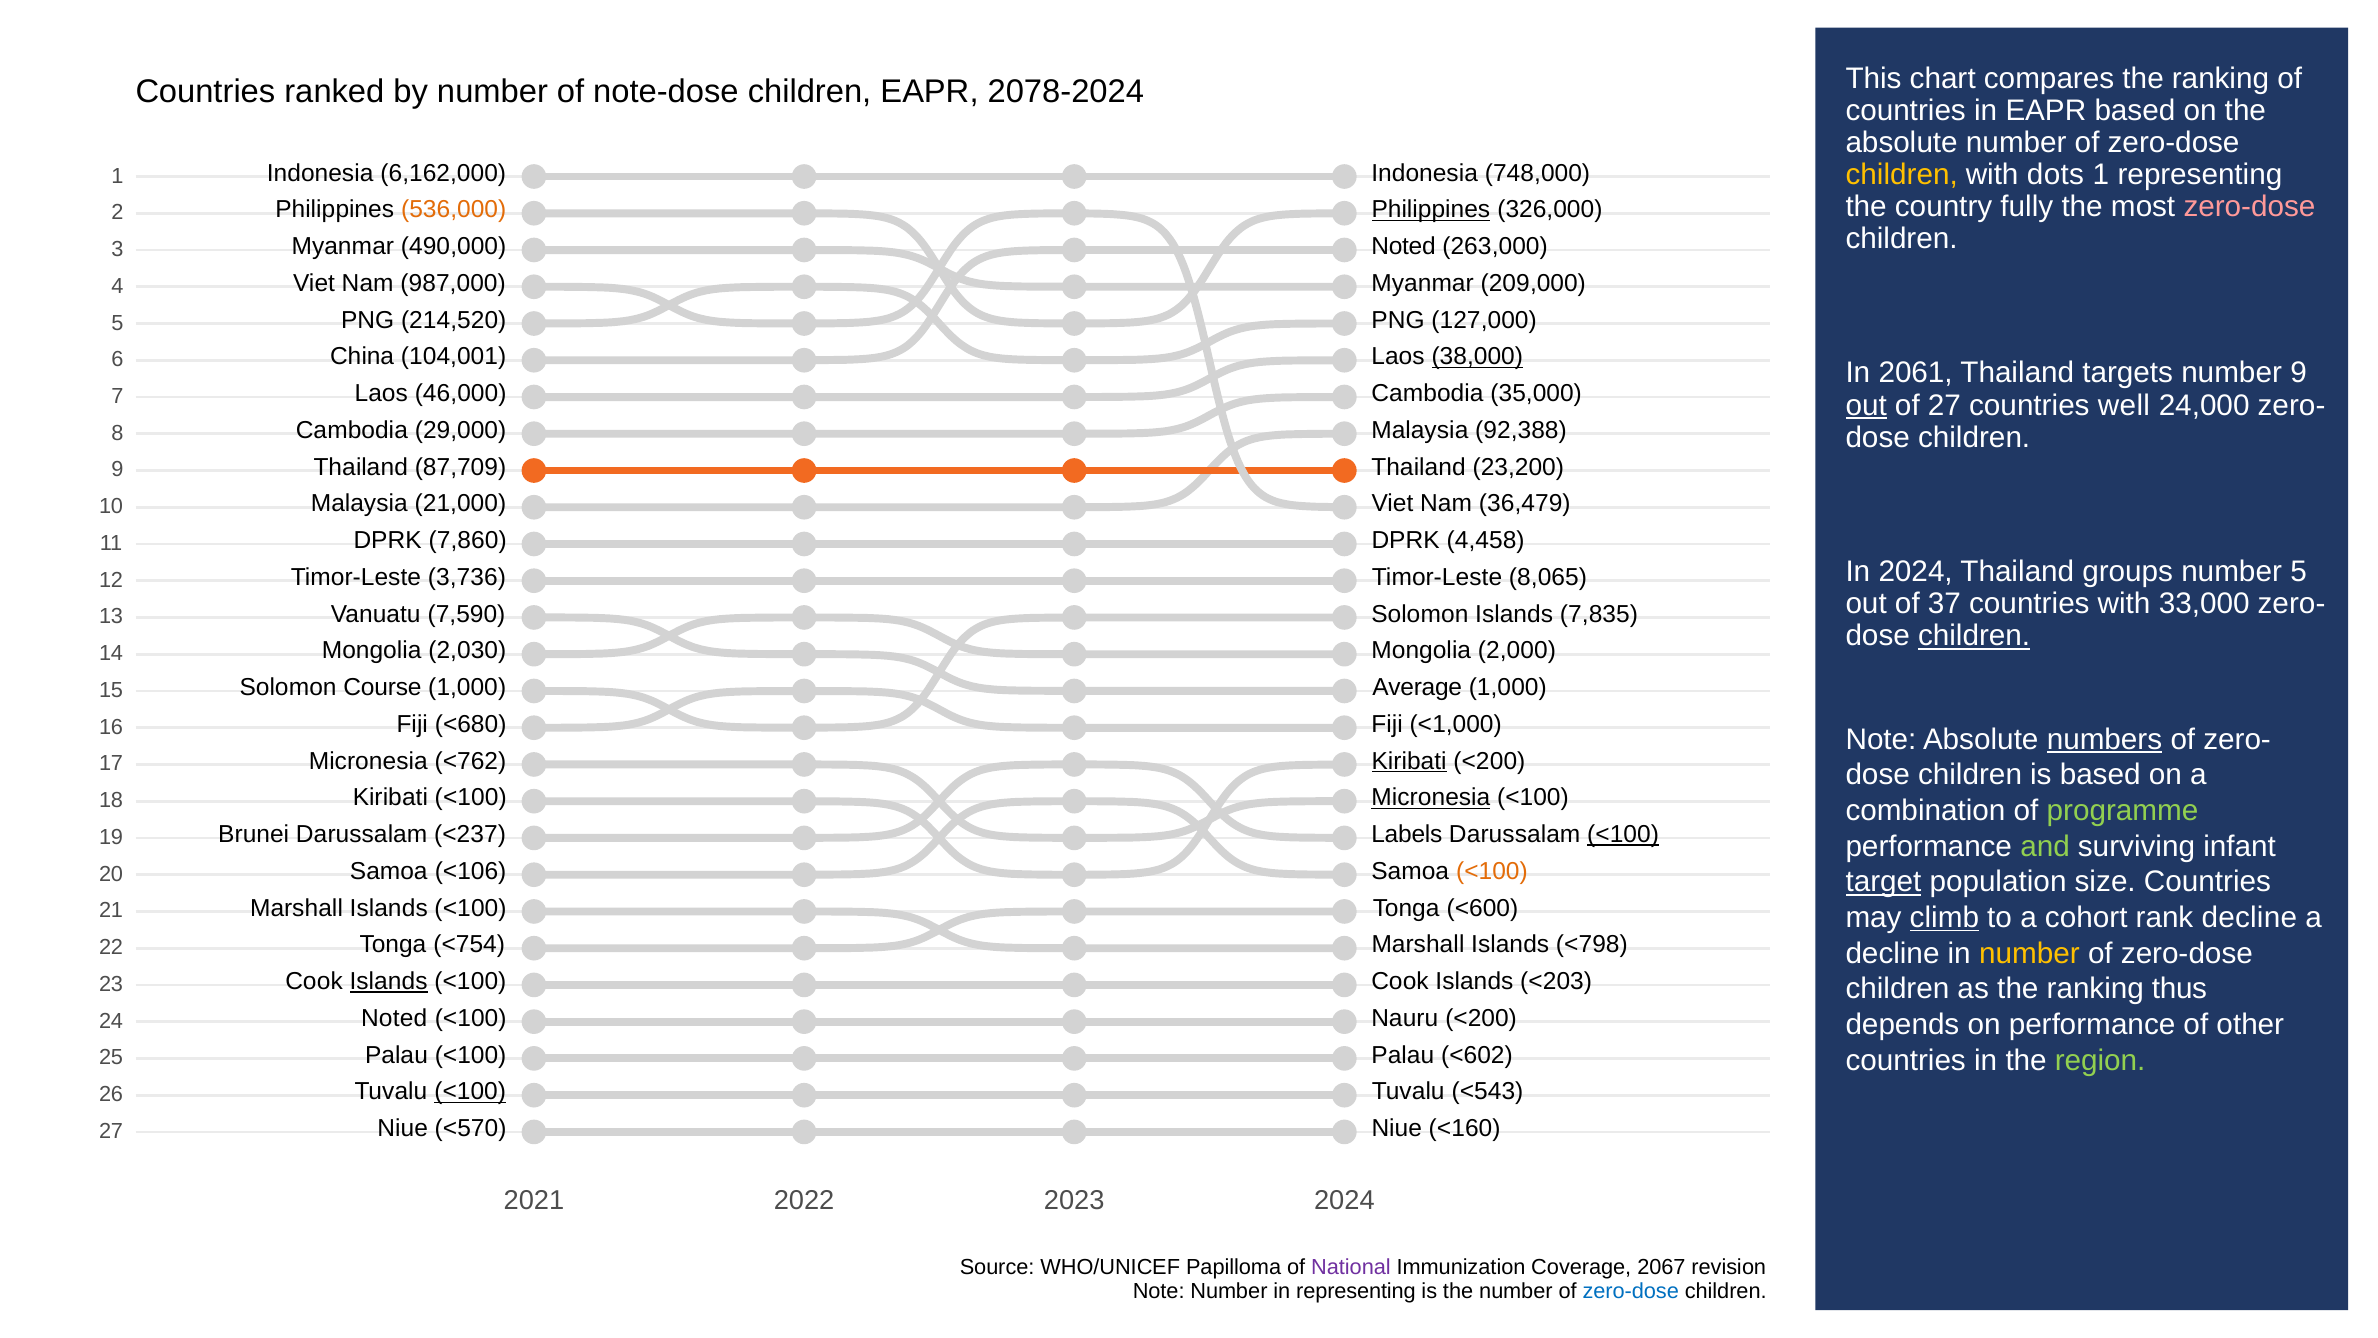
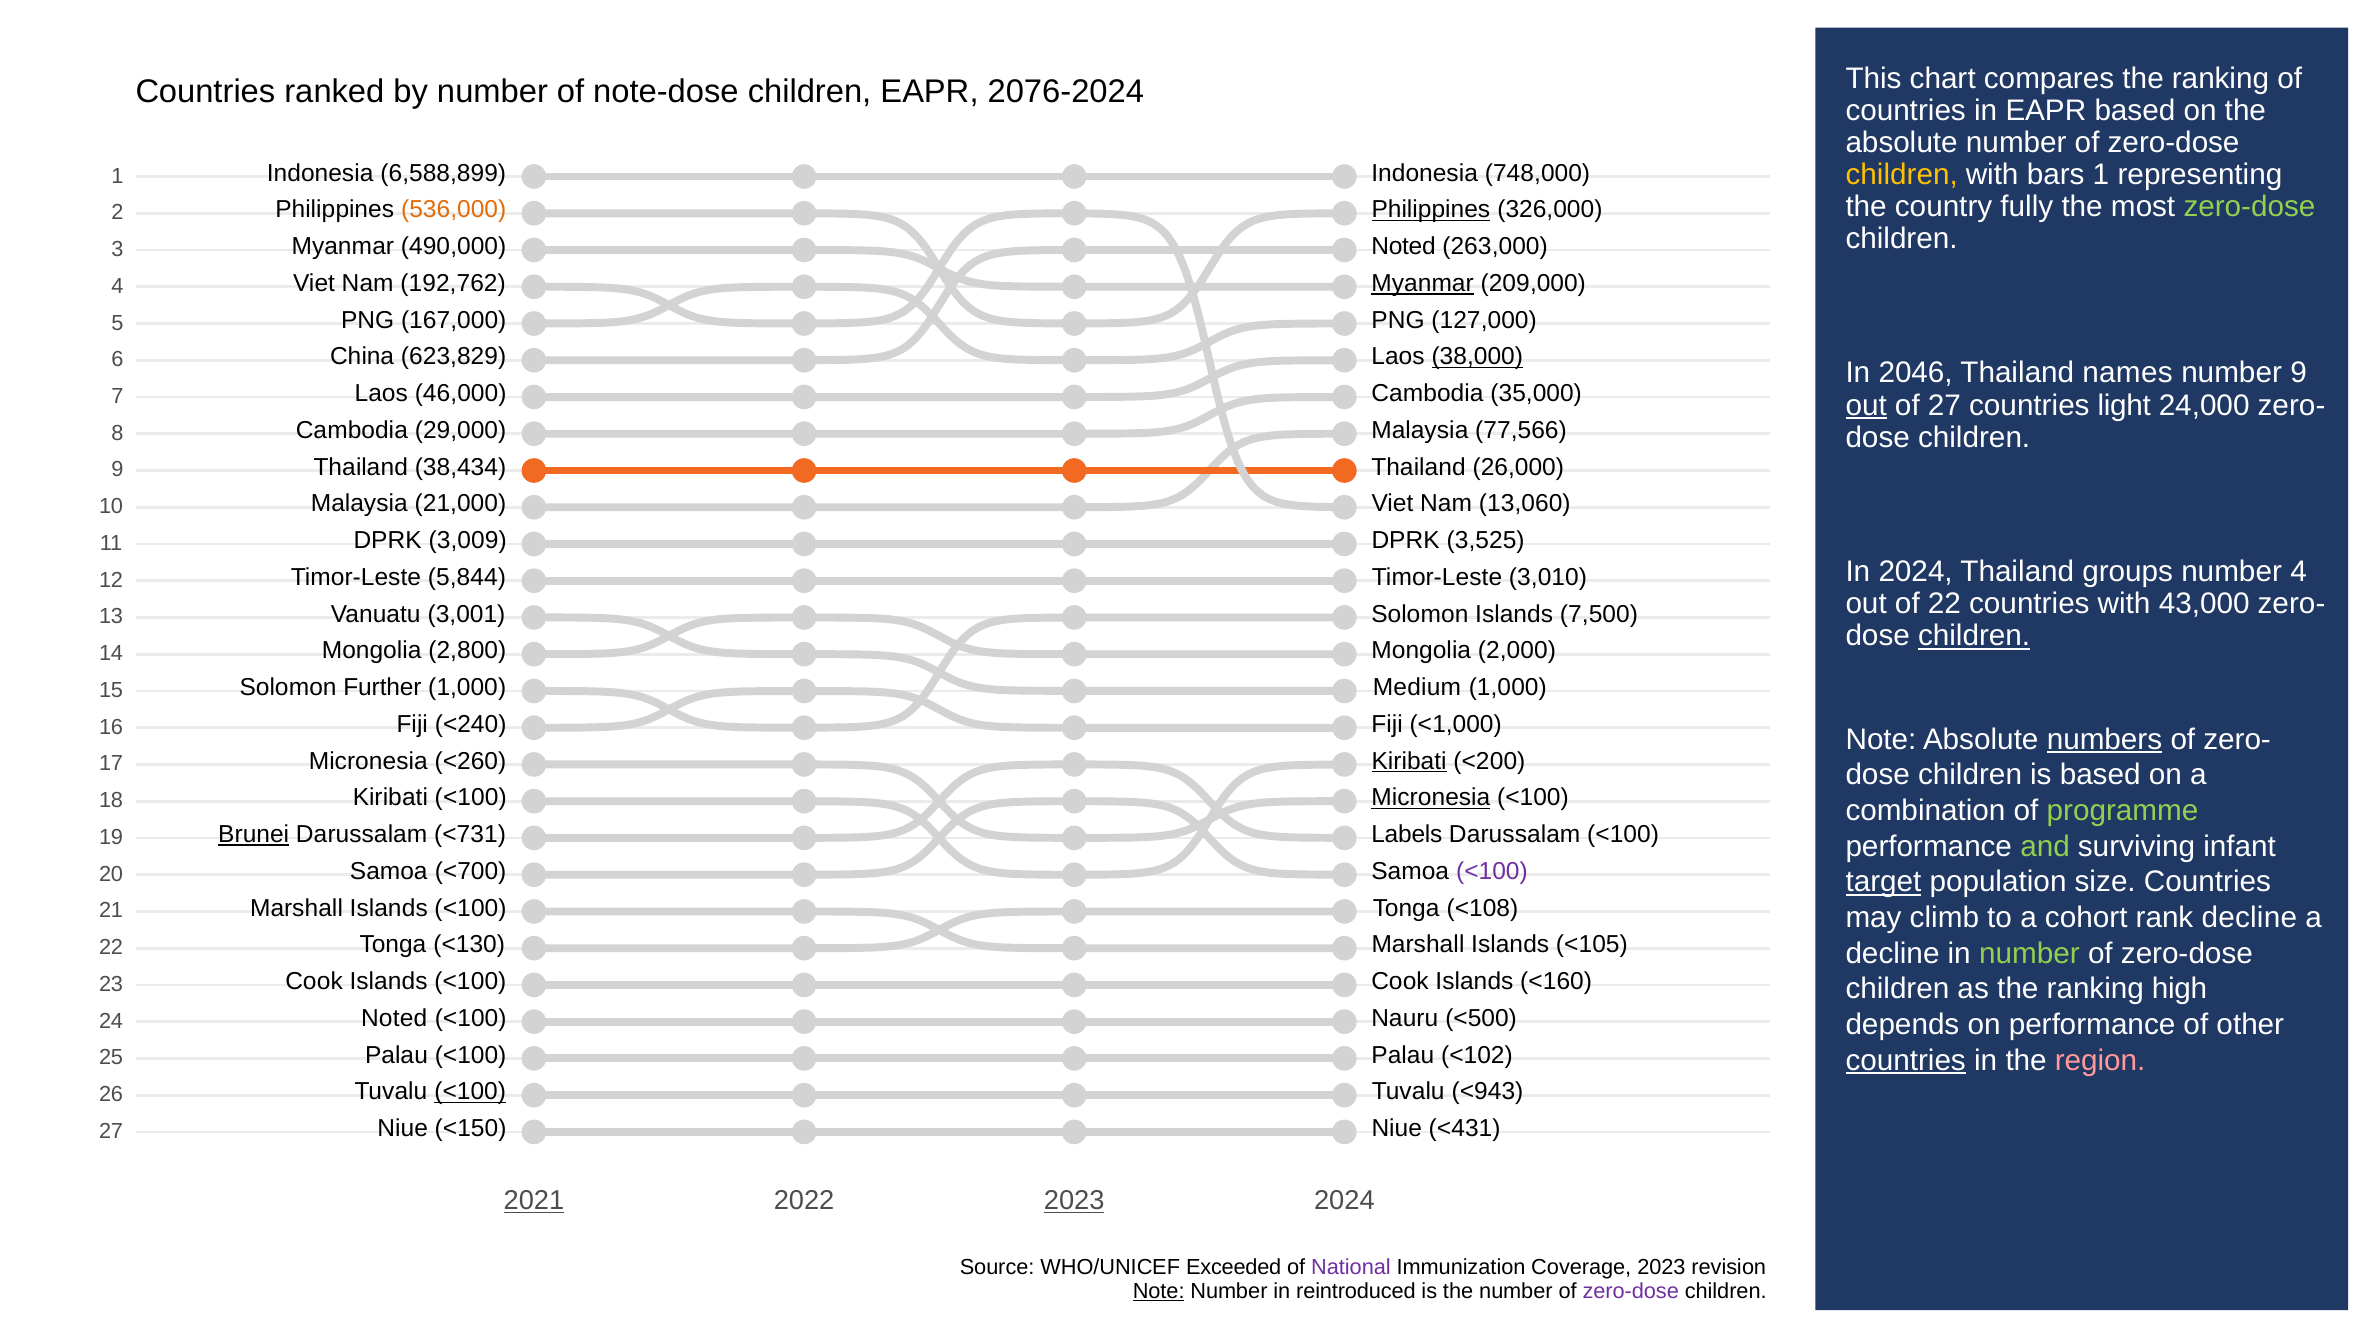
2078-2024: 2078-2024 -> 2076-2024 (1066, 92)
dots: dots -> bars (2056, 174)
6,162,000: 6,162,000 -> 6,588,899 (443, 173)
zero-dose colour: pink -> light green (2249, 207)
987,000: 987,000 -> 192,762 (453, 283)
Myanmar underline: none -> present (1423, 283)
214,520: 214,520 -> 167,000 (454, 320)
104,001: 104,001 -> 623,829 (454, 357)
2061: 2061 -> 2046 (1916, 373)
targets: targets -> names (2128, 373)
well: well -> light (2124, 405)
92,388: 92,388 -> 77,566 (1521, 430)
87,709: 87,709 -> 38,434 (460, 467)
23,200: 23,200 -> 26,000 (1518, 467)
36,479: 36,479 -> 13,060 (1525, 504)
7,860: 7,860 -> 3,009 (468, 540)
4,458: 4,458 -> 3,525 (1486, 540)
number 5: 5 -> 4 (2299, 572)
3,736: 3,736 -> 5,844 (467, 577)
8,065: 8,065 -> 3,010 (1548, 577)
of 37: 37 -> 22 (1944, 604)
33,000: 33,000 -> 43,000 (2204, 604)
7,590: 7,590 -> 3,001 (467, 614)
7,835: 7,835 -> 7,500 (1599, 614)
2,030: 2,030 -> 2,800 (467, 651)
Course: Course -> Further (382, 687)
Average: Average -> Medium (1417, 687)
<680: <680 -> <240 (471, 724)
<762: <762 -> <260 (470, 761)
Brunei underline: none -> present (254, 834)
<237: <237 -> <731 (470, 834)
<100 underline: present -> none (1623, 834)
<106: <106 -> <700 (471, 871)
<100 colour: orange -> purple (1492, 871)
<600: <600 -> <108 (1482, 908)
climb underline: present -> none (1944, 917)
<754: <754 -> <130 (469, 944)
<798: <798 -> <105 (1592, 944)
number colour: yellow -> light green (2029, 953)
Islands underline: present -> none (389, 981)
<203: <203 -> <160 (1556, 981)
thus: thus -> high (2179, 989)
Nauru <200: <200 -> <500 (1481, 1018)
<602: <602 -> <102 (1477, 1055)
countries underline: none -> present (1906, 1060)
region colour: light green -> pink (2100, 1060)
<543: <543 -> <943 (1488, 1091)
<570: <570 -> <150 (471, 1128)
<160: <160 -> <431 (1465, 1128)
2021 underline: none -> present (534, 1200)
2023 underline: none -> present (1074, 1200)
Papilloma: Papilloma -> Exceeded (1234, 1267)
Coverage 2067: 2067 -> 2023 (1661, 1267)
Note underline: none -> present (1159, 1291)
in representing: representing -> reintroduced (1356, 1291)
zero-dose colour: blue -> purple (1631, 1291)
